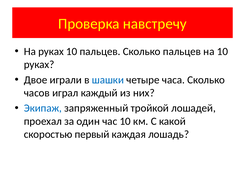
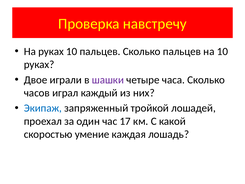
шашки colour: blue -> purple (108, 80)
час 10: 10 -> 17 (125, 121)
первый: первый -> умение (92, 134)
